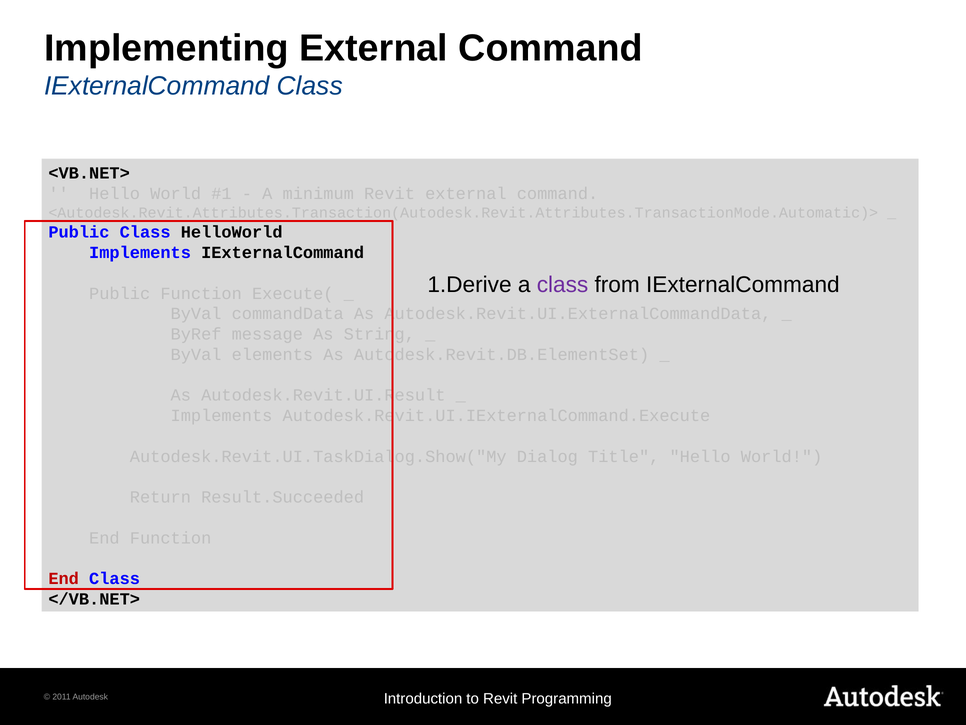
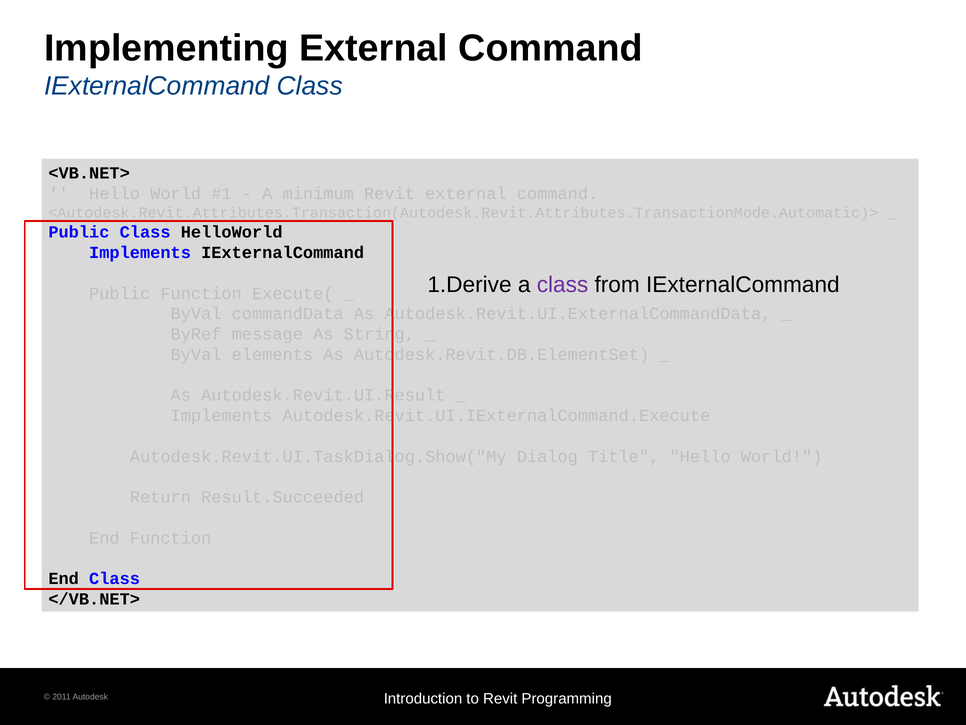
End colour: red -> black (64, 578)
